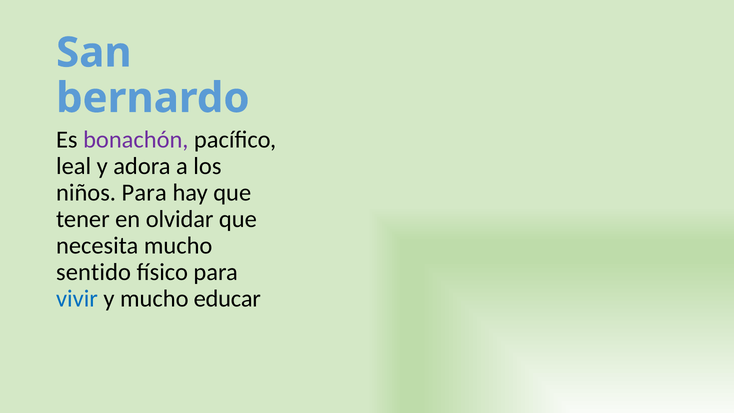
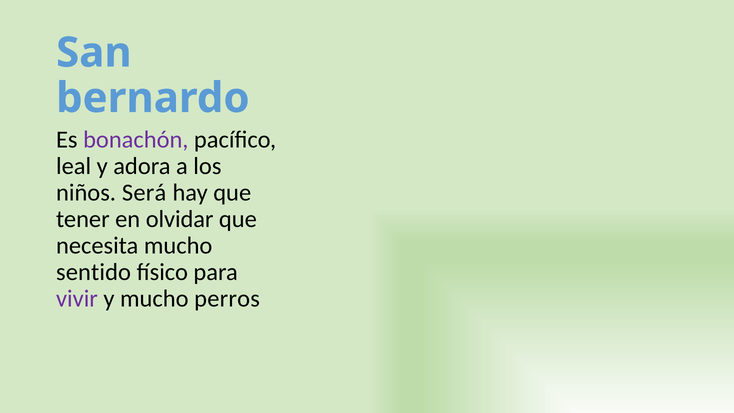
niños Para: Para -> Será (144, 193)
vivir colour: blue -> purple (77, 298)
educar: educar -> perros (227, 298)
